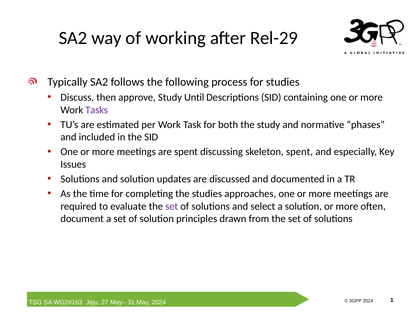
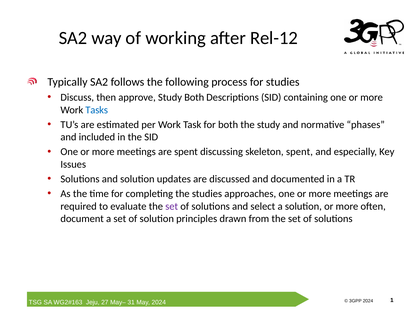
Rel-29: Rel-29 -> Rel-12 (274, 38)
Study Until: Until -> Both (194, 97)
Tasks colour: purple -> blue (97, 110)
